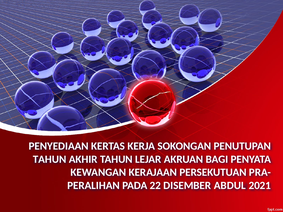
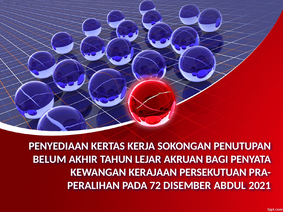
TAHUN: TAHUN -> BELUM (50, 159)
22: 22 -> 72 (155, 186)
